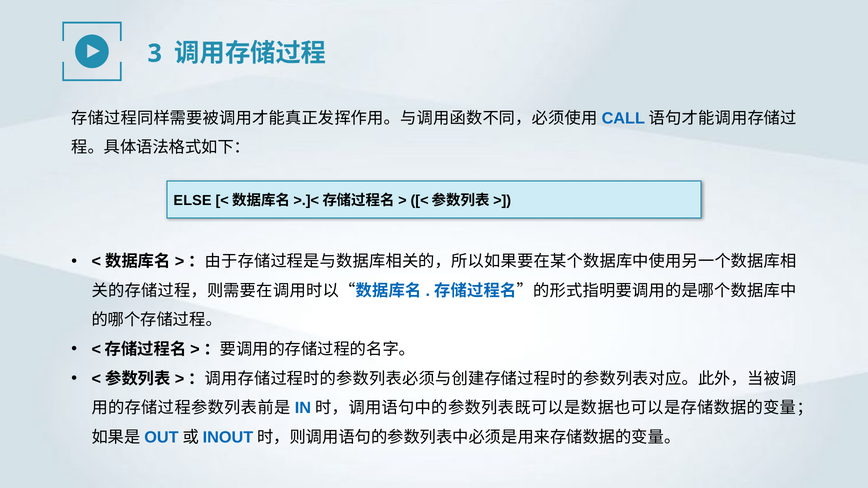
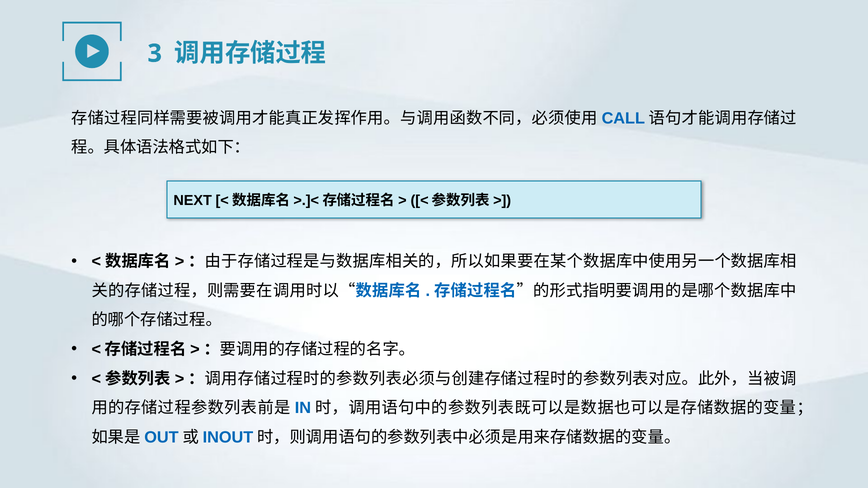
ELSE: ELSE -> NEXT (193, 201)
